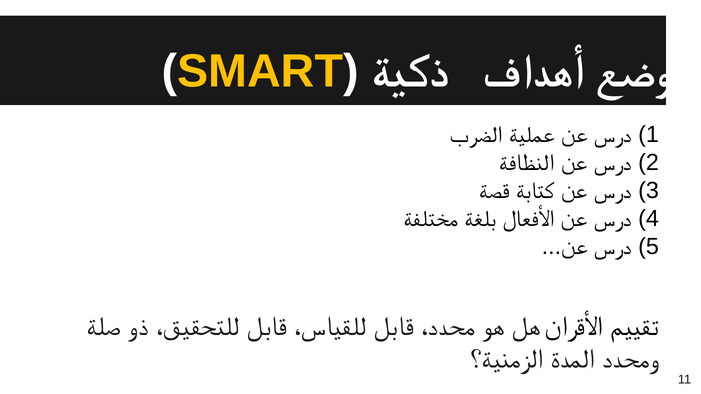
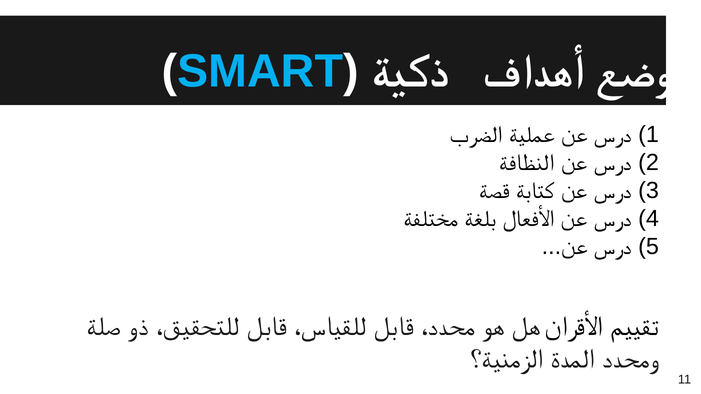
SMART colour: yellow -> light blue (260, 71)
